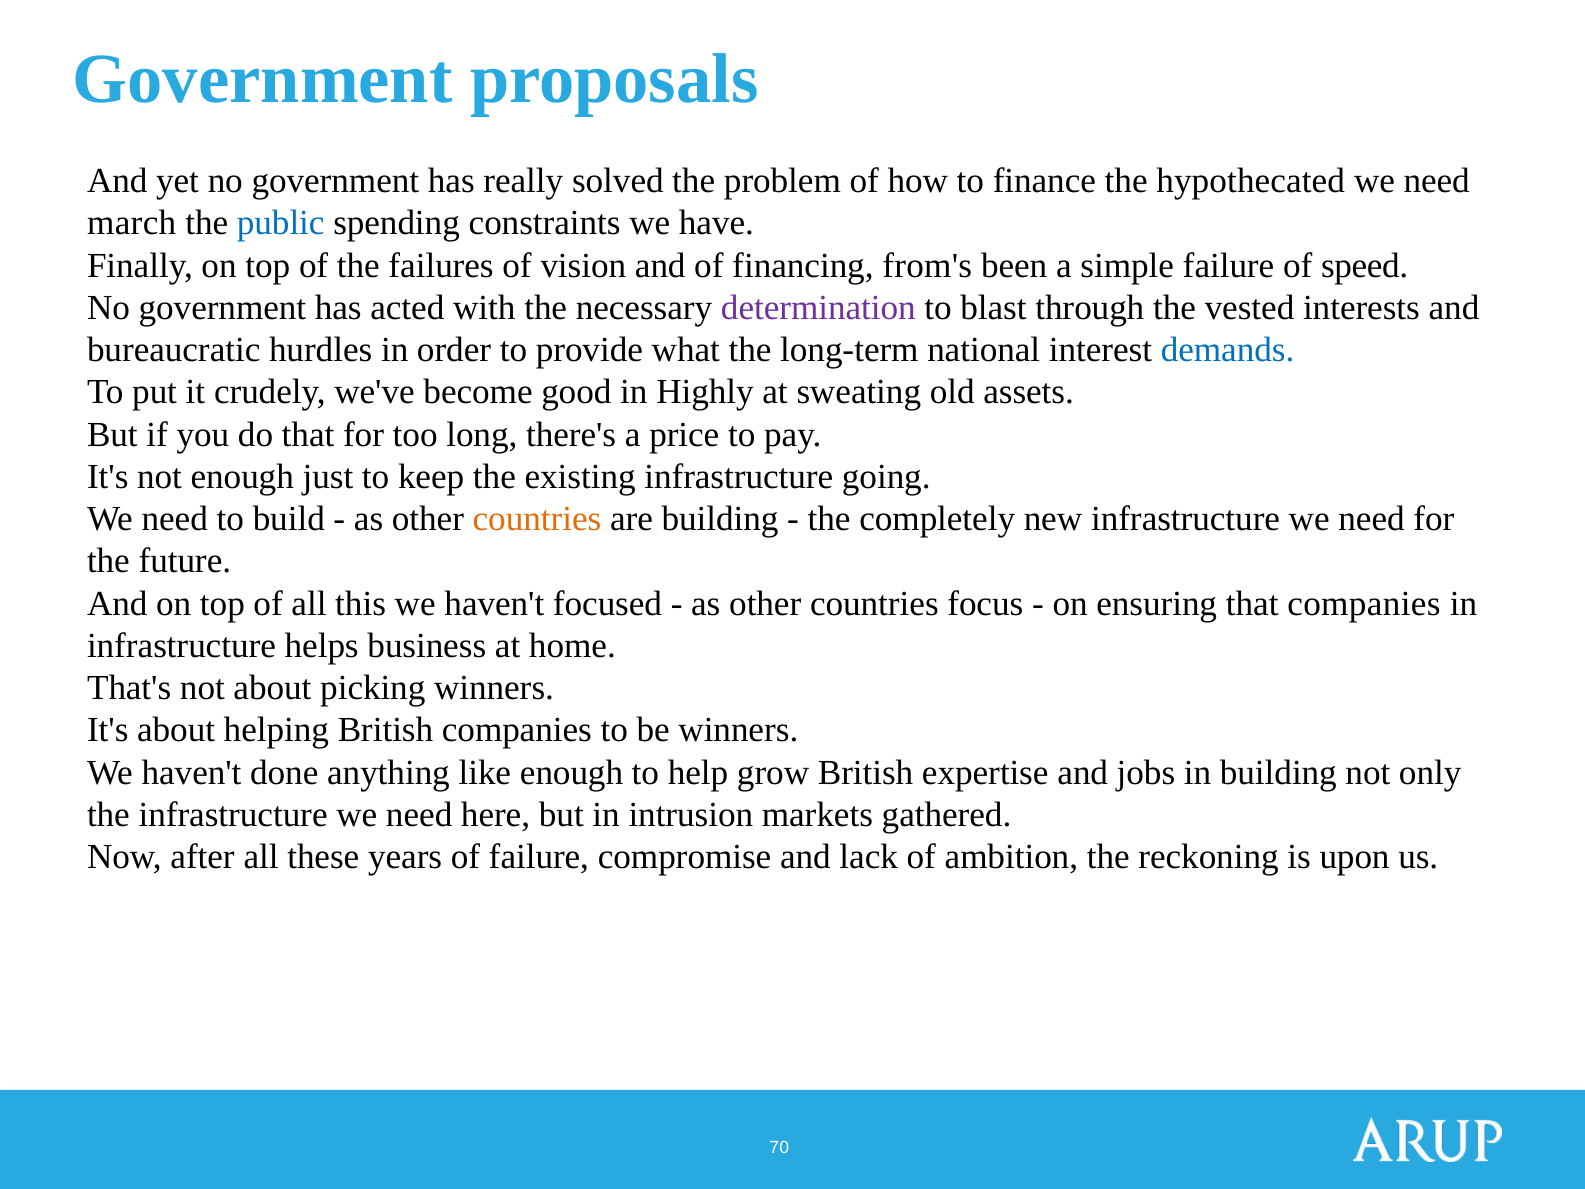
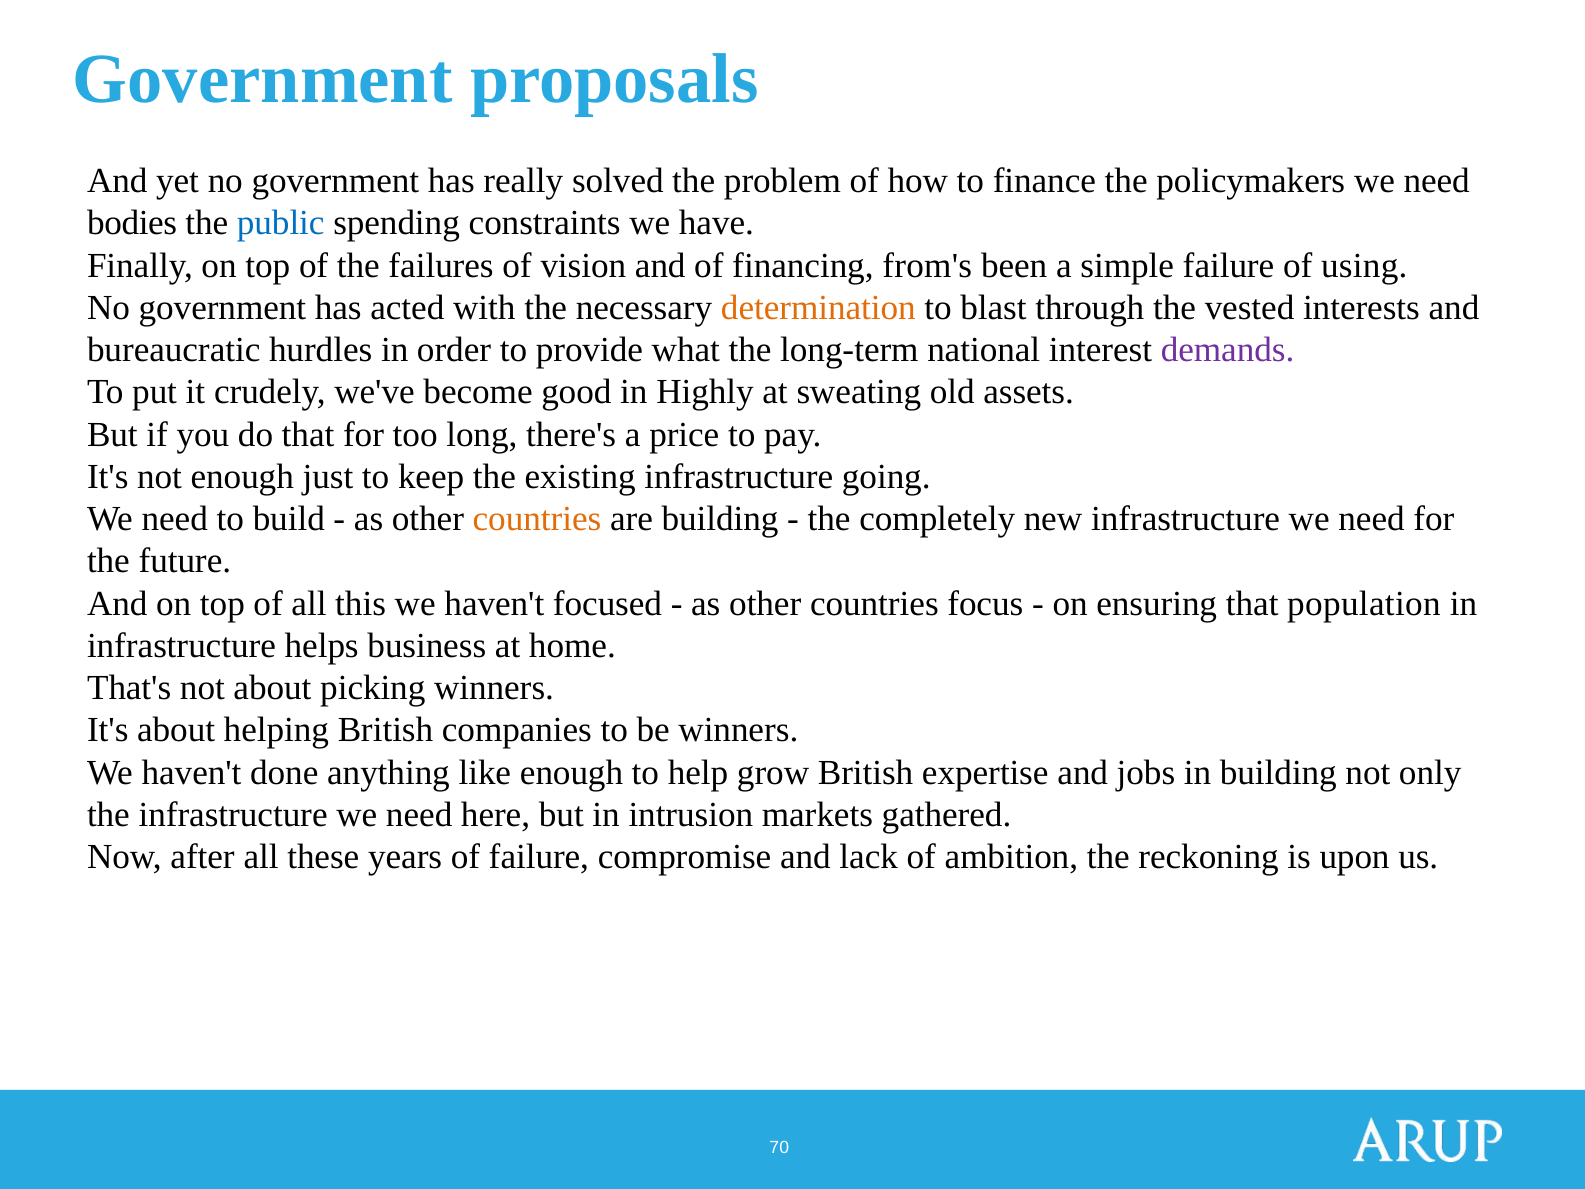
hypothecated: hypothecated -> policymakers (1251, 181)
march: march -> bodies (132, 223)
speed: speed -> using (1364, 265)
determination colour: purple -> orange (818, 308)
demands colour: blue -> purple (1228, 350)
that companies: companies -> population (1364, 603)
